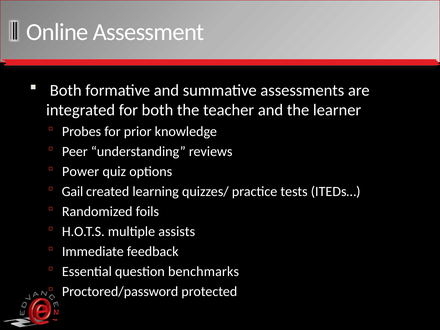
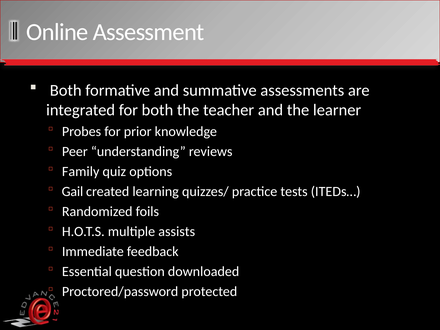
Power: Power -> Family (81, 171)
benchmarks: benchmarks -> downloaded (204, 272)
